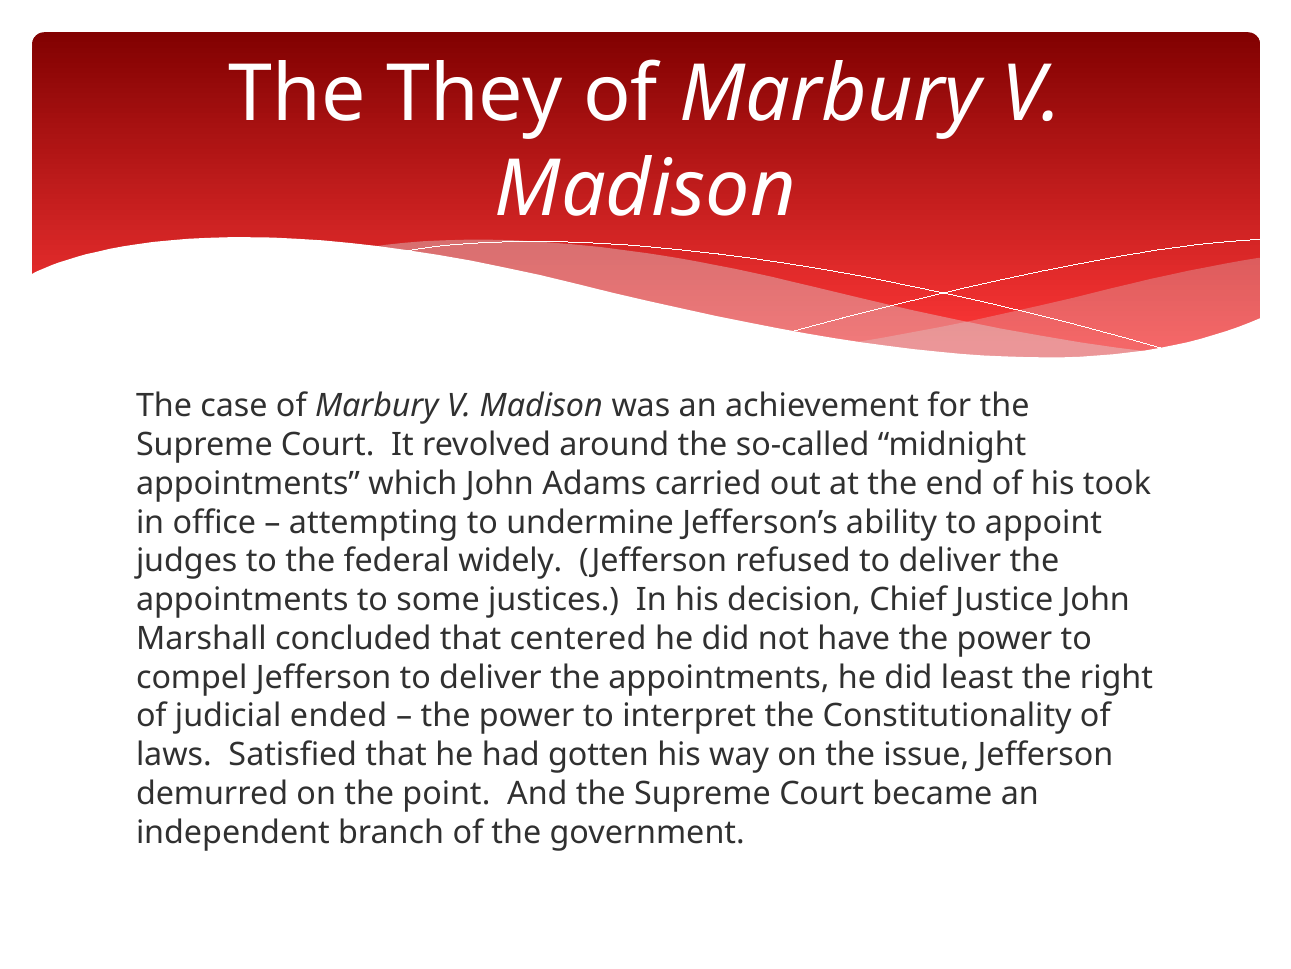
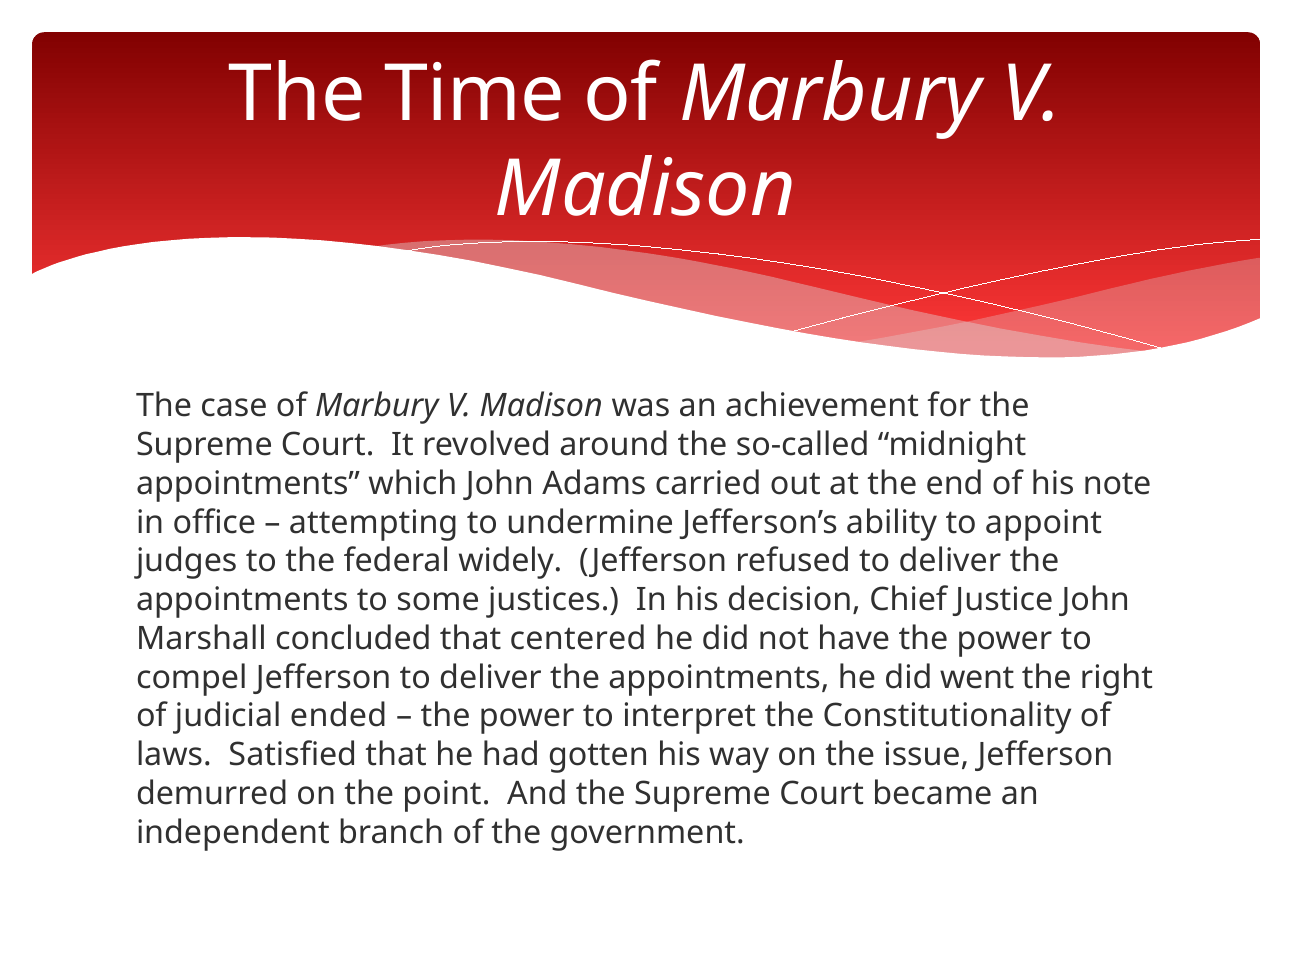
They: They -> Time (475, 94)
took: took -> note (1117, 483)
least: least -> went (977, 677)
